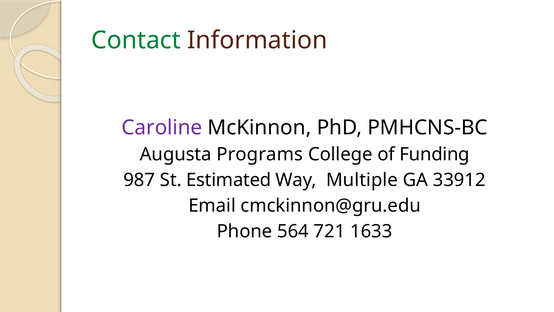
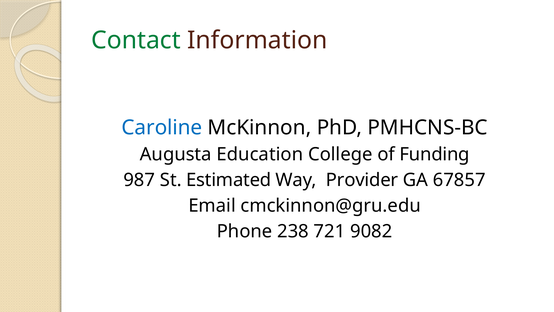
Caroline colour: purple -> blue (162, 127)
Programs: Programs -> Education (260, 154)
Multiple: Multiple -> Provider (362, 180)
33912: 33912 -> 67857 (459, 180)
564: 564 -> 238 (293, 231)
1633: 1633 -> 9082 (371, 231)
